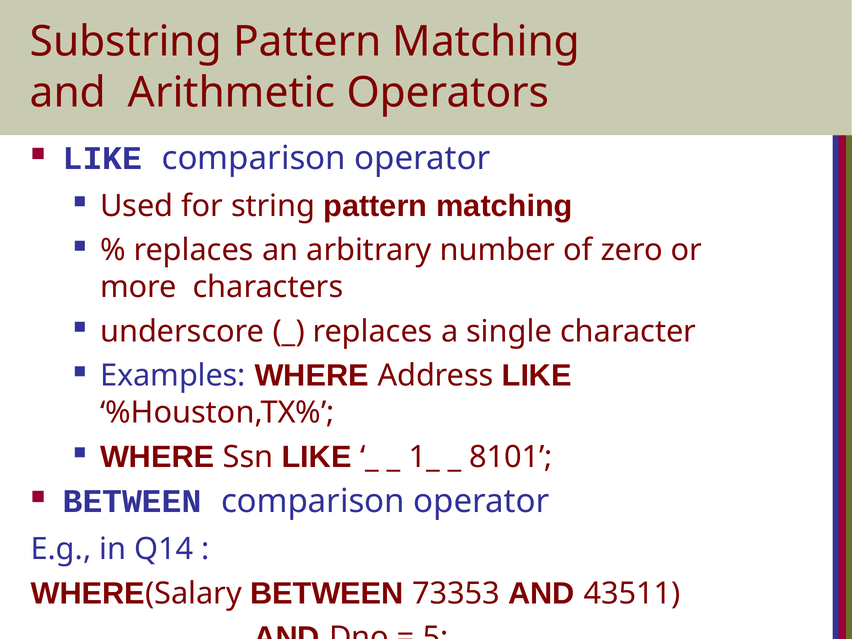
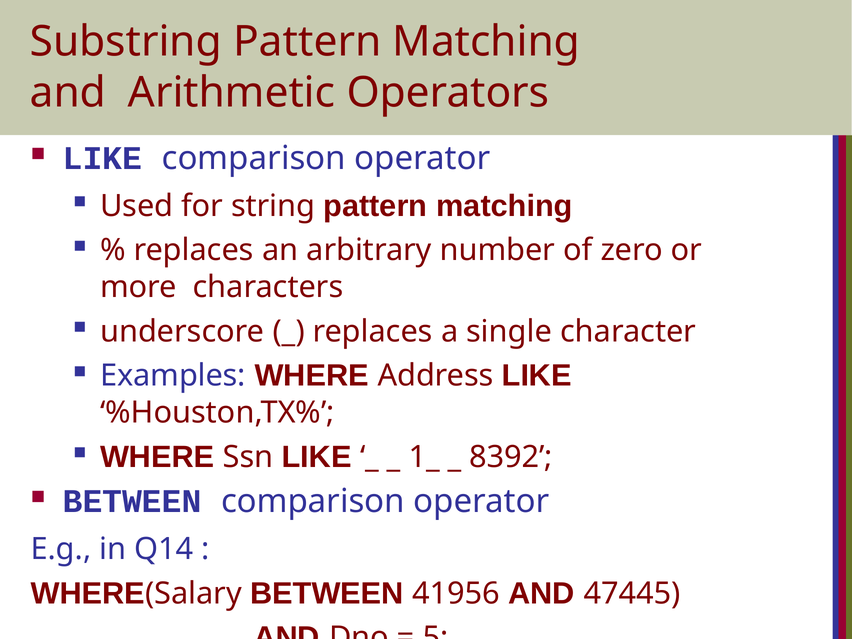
8101: 8101 -> 8392 (511, 457)
73353: 73353 -> 41956 (456, 593)
43511: 43511 -> 47445 (632, 593)
